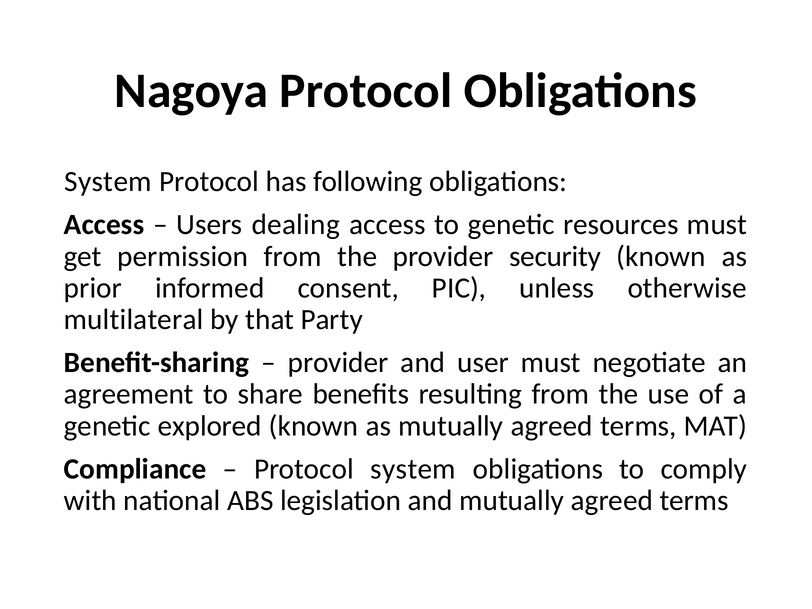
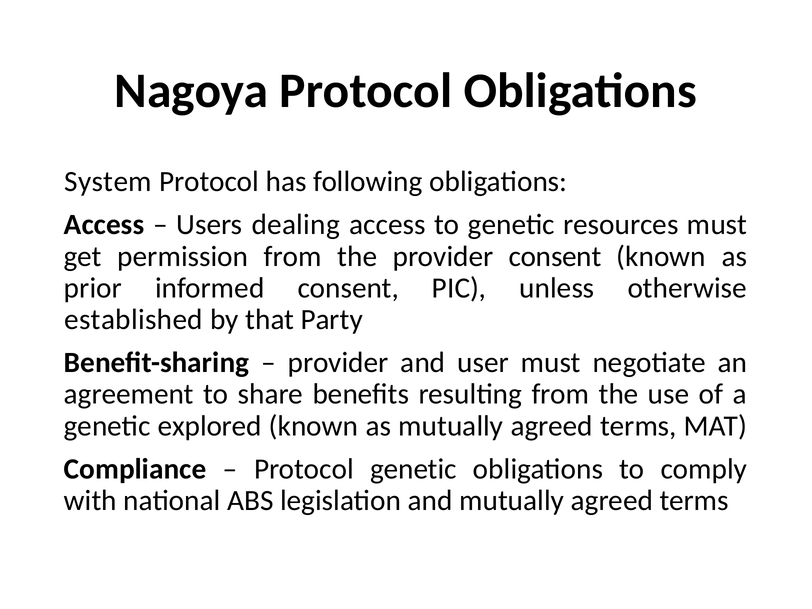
provider security: security -> consent (555, 256)
multilateral: multilateral -> established (134, 320)
Protocol system: system -> genetic (413, 469)
